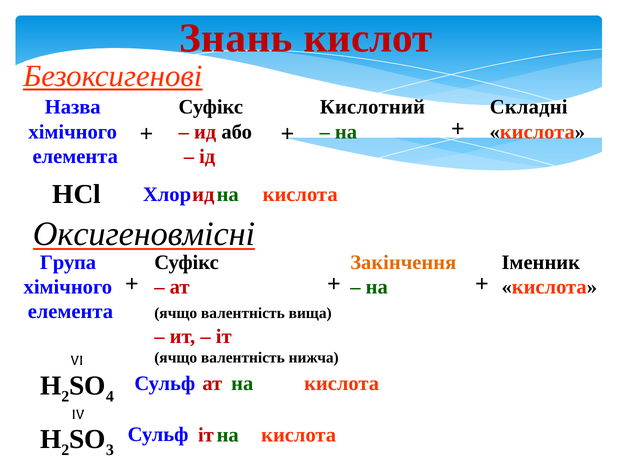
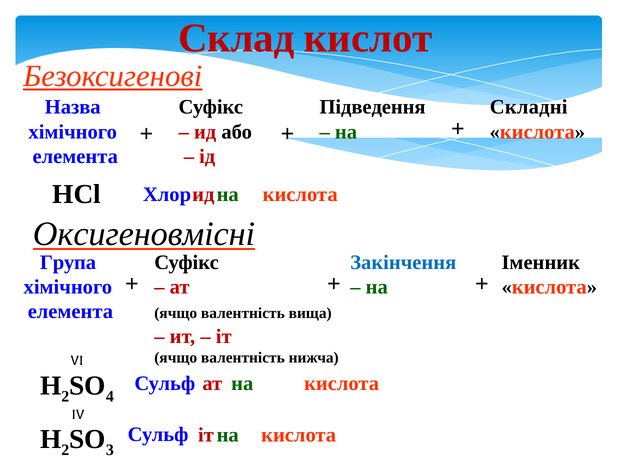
Знань: Знань -> Склад (236, 38)
Кислотний: Кислотний -> Підведення (373, 107)
Закінчення colour: orange -> blue (403, 263)
